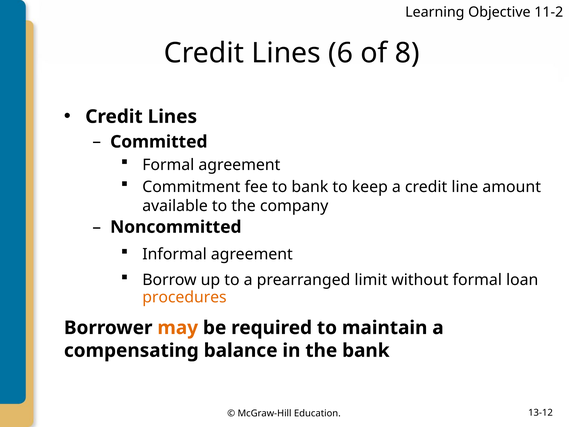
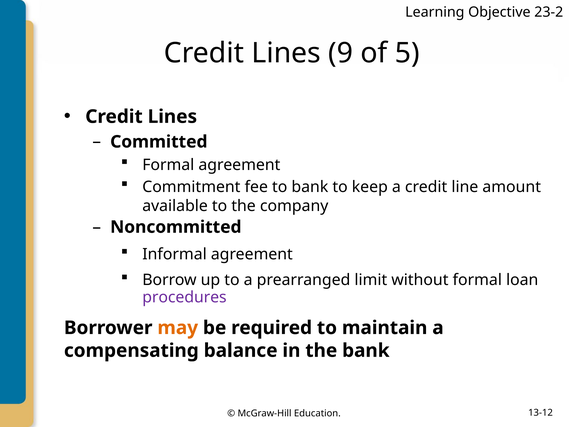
11-2: 11-2 -> 23-2 (549, 12)
6: 6 -> 9 (341, 53)
8: 8 -> 5 (407, 53)
procedures colour: orange -> purple (184, 297)
